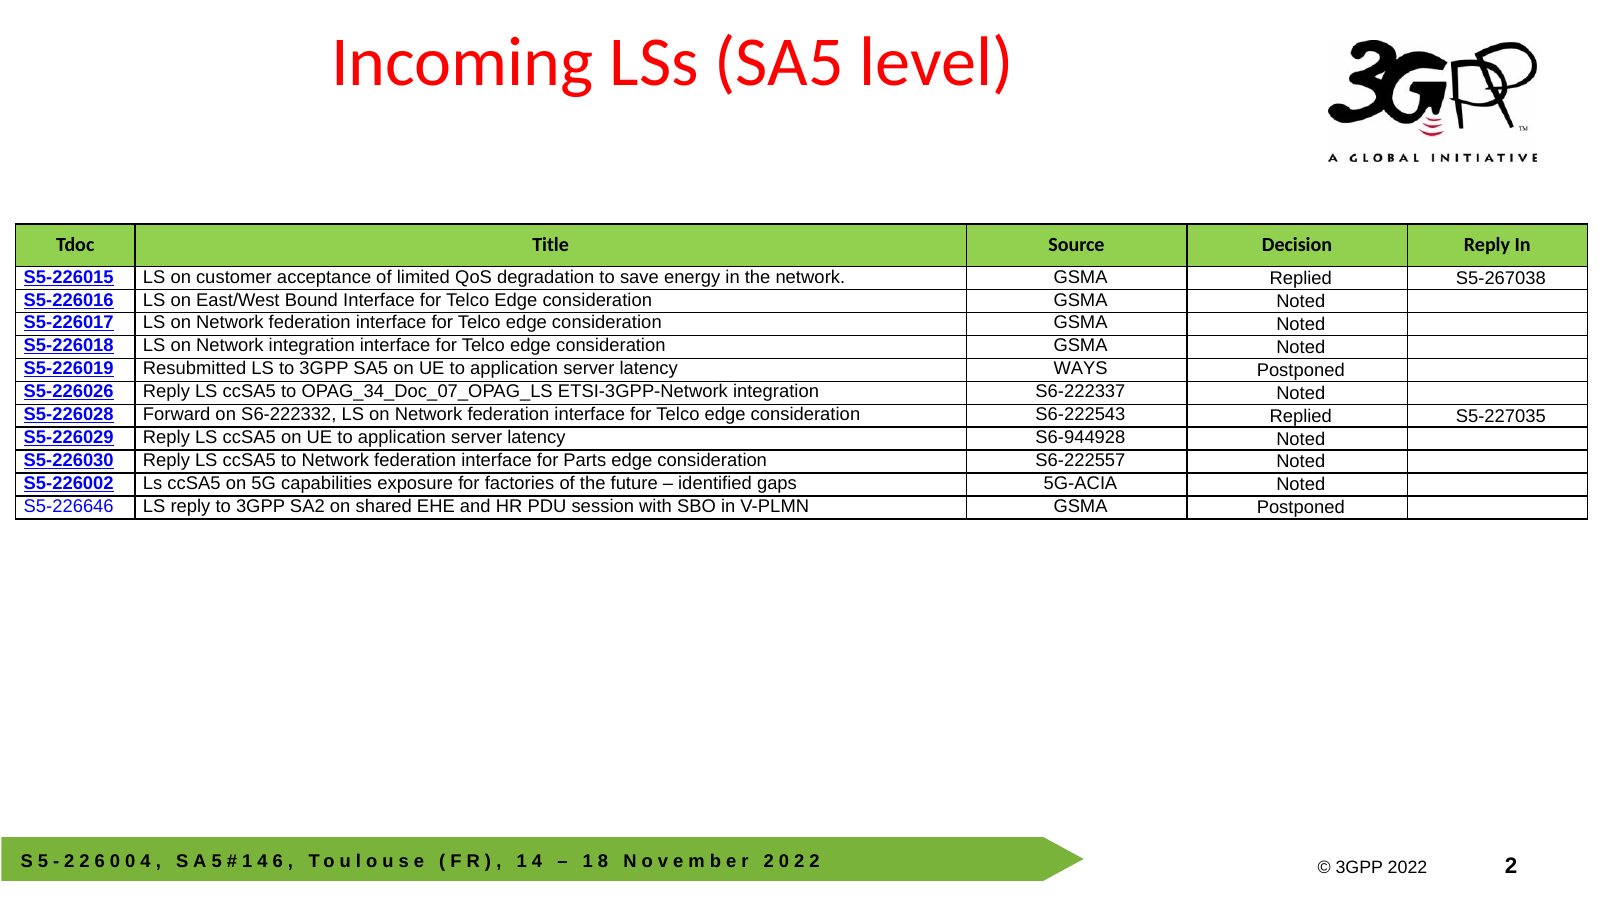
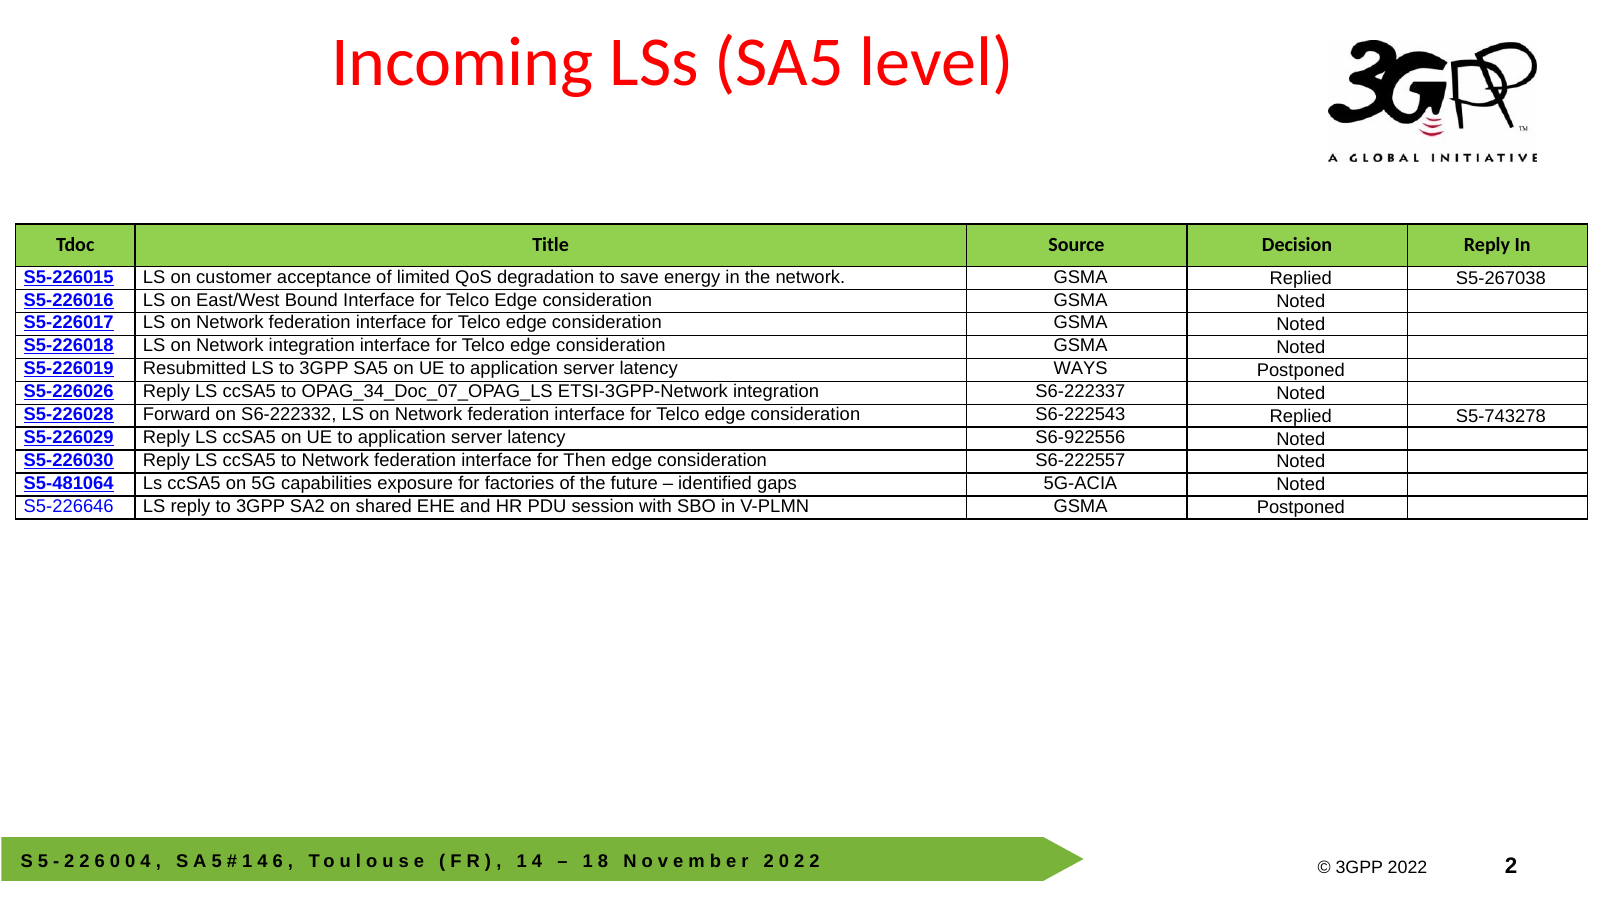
S5-227035: S5-227035 -> S5-743278 (1501, 416)
S6-944928: S6-944928 -> S6-922556 (1080, 438)
Parts: Parts -> Then (585, 461)
S5-226002: S5-226002 -> S5-481064 (69, 484)
